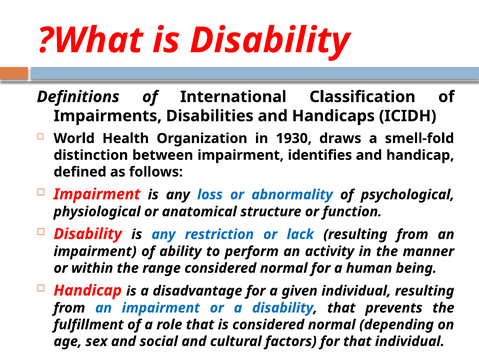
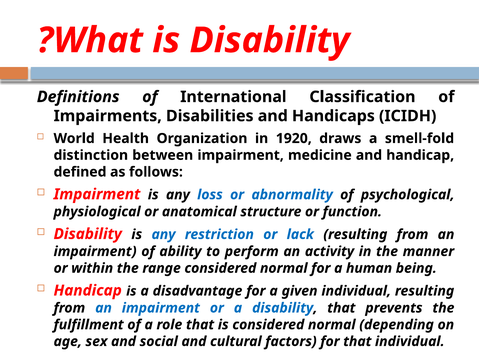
1930: 1930 -> 1920 (294, 139)
identifies: identifies -> medicine (320, 155)
